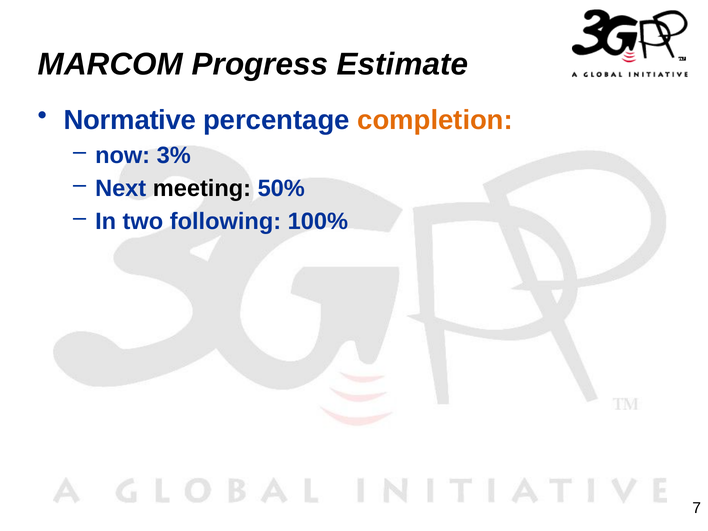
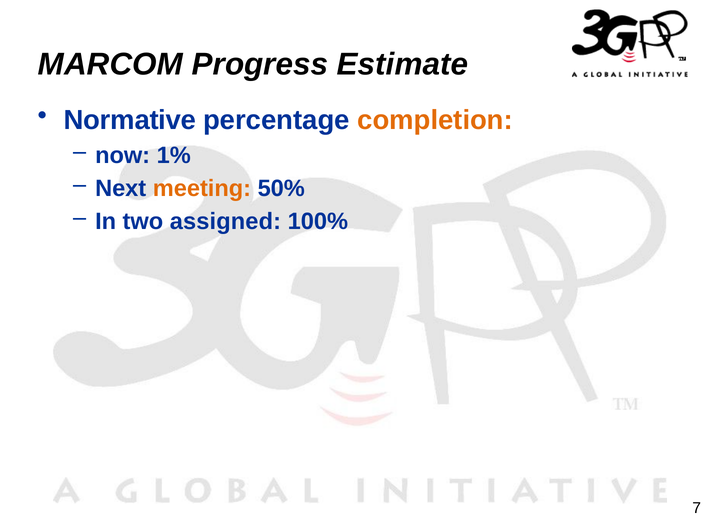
3%: 3% -> 1% (174, 155)
meeting colour: black -> orange (202, 188)
following: following -> assigned (225, 221)
